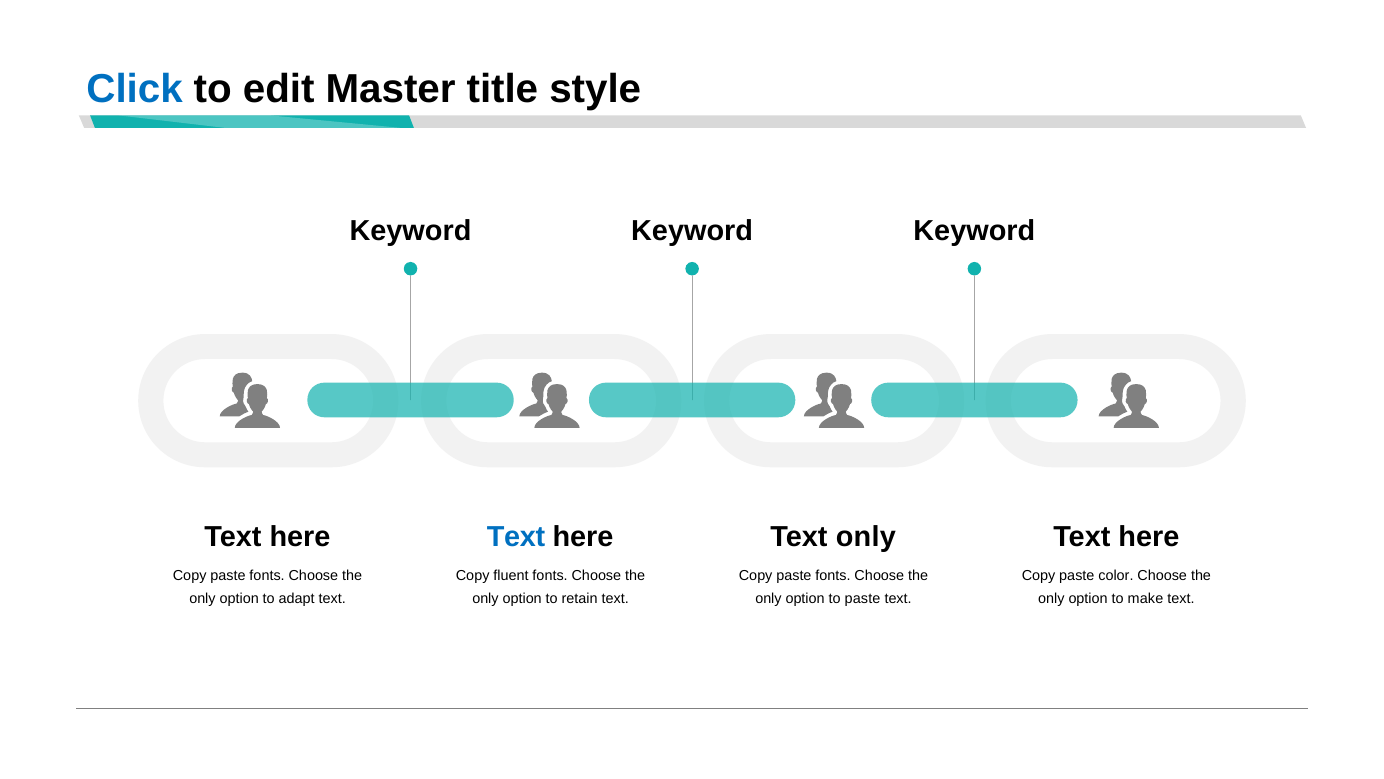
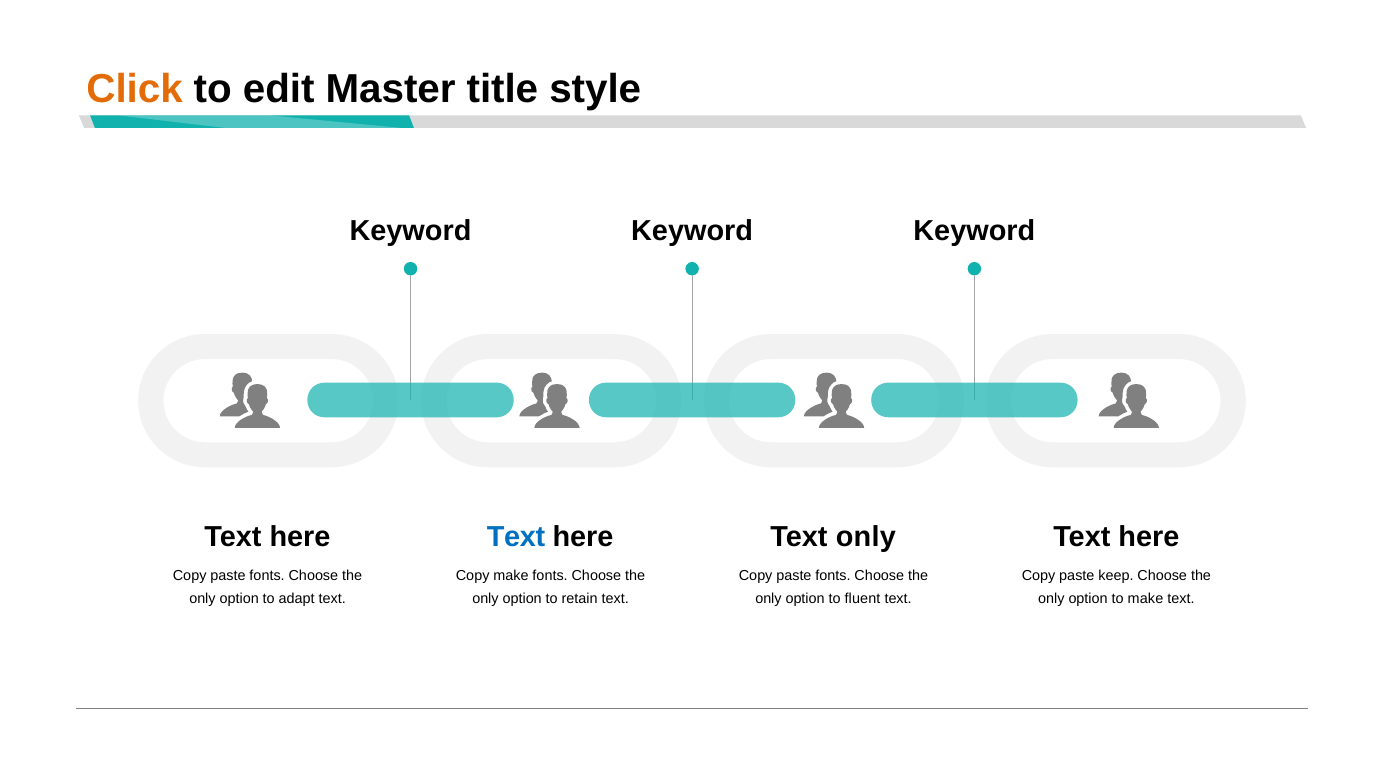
Click colour: blue -> orange (135, 89)
Copy fluent: fluent -> make (511, 576)
color: color -> keep (1116, 576)
to paste: paste -> fluent (863, 598)
